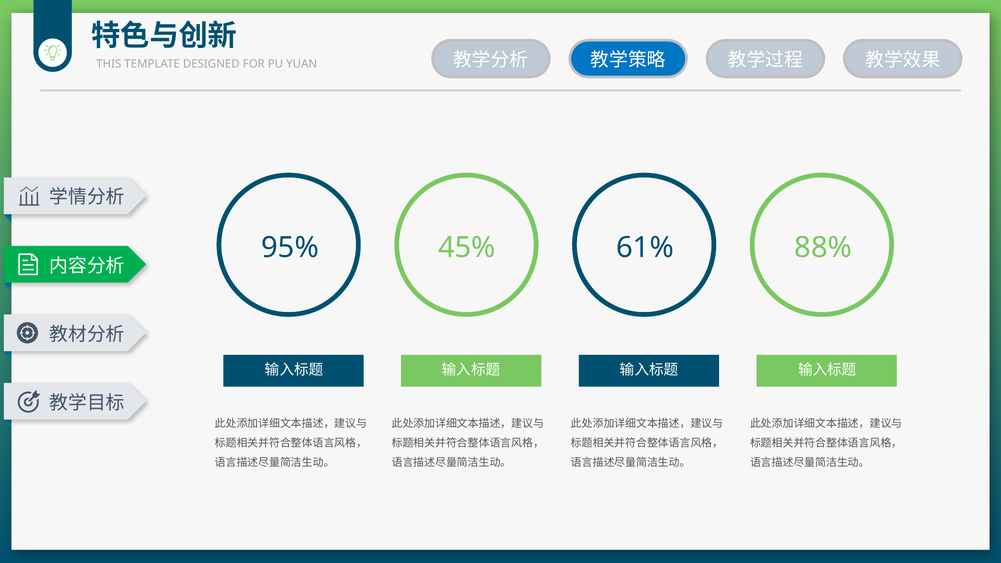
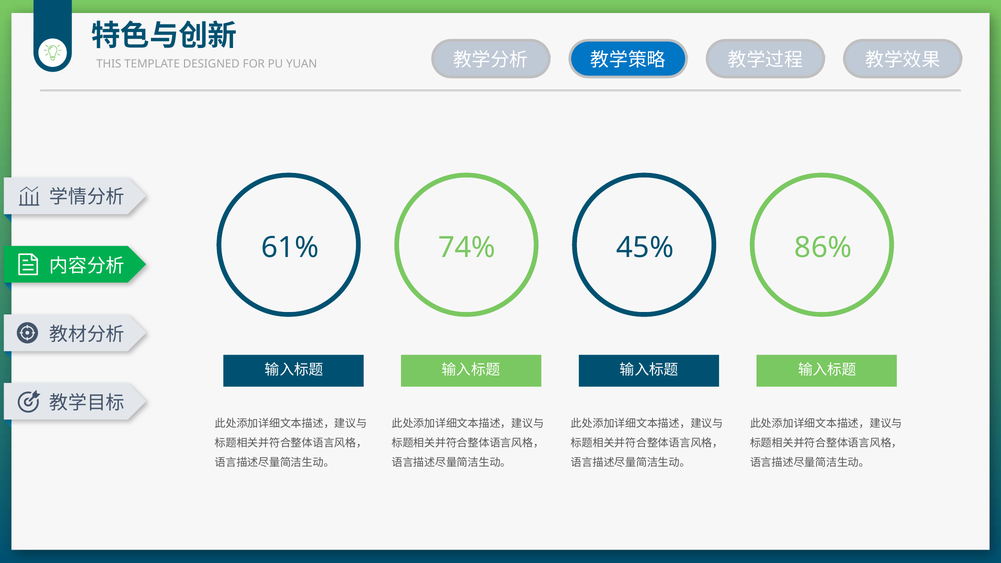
95%: 95% -> 61% (290, 248)
45%: 45% -> 74% (467, 248)
61%: 61% -> 45% (645, 248)
88%: 88% -> 86% (823, 248)
